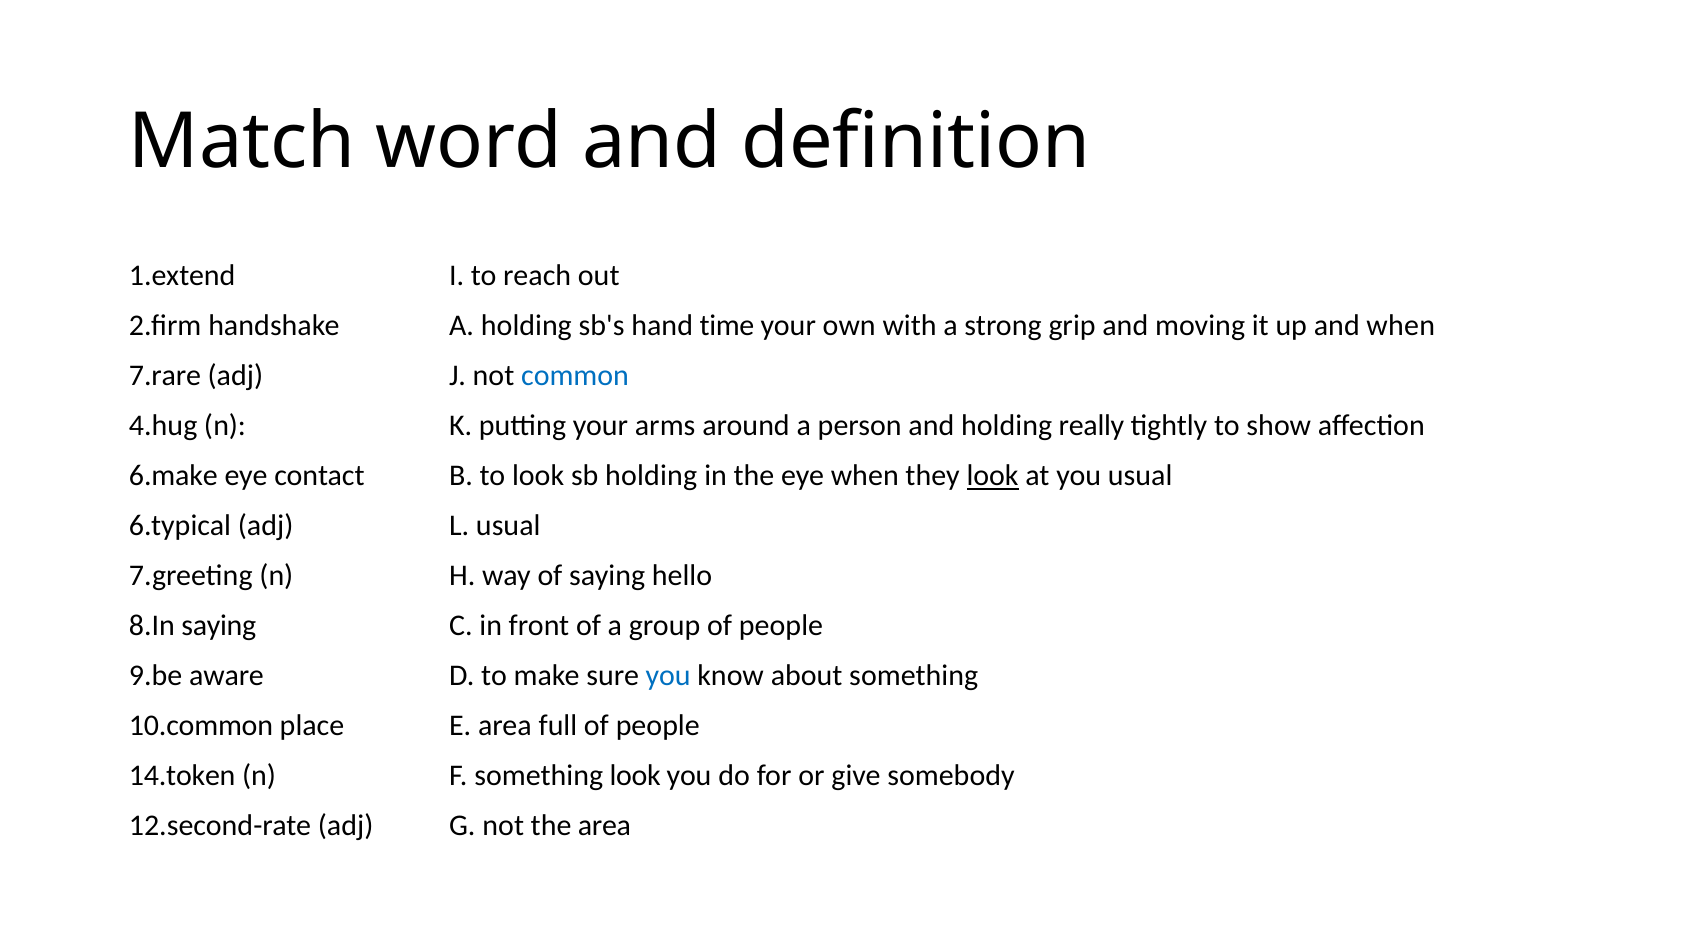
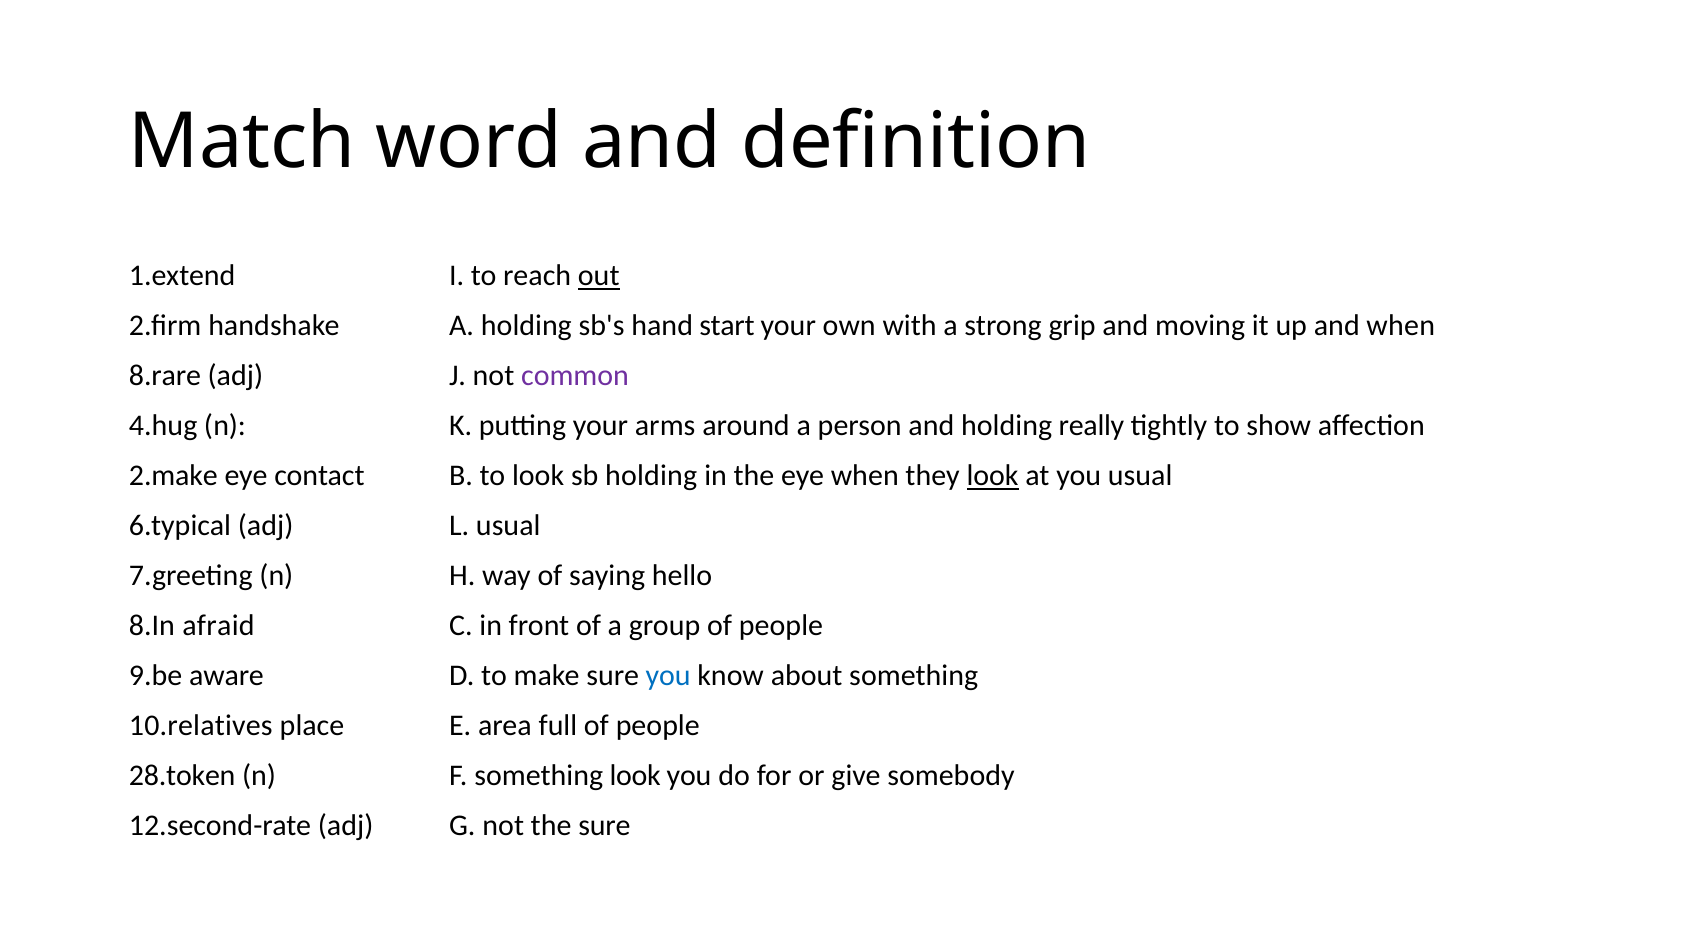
out underline: none -> present (599, 276)
time: time -> start (727, 326)
7.rare: 7.rare -> 8.rare (165, 376)
common colour: blue -> purple (575, 376)
6.make: 6.make -> 2.make (173, 476)
8.In saying: saying -> afraid (218, 626)
10.common: 10.common -> 10.relatives (201, 726)
14.token: 14.token -> 28.token (182, 776)
the area: area -> sure (604, 826)
